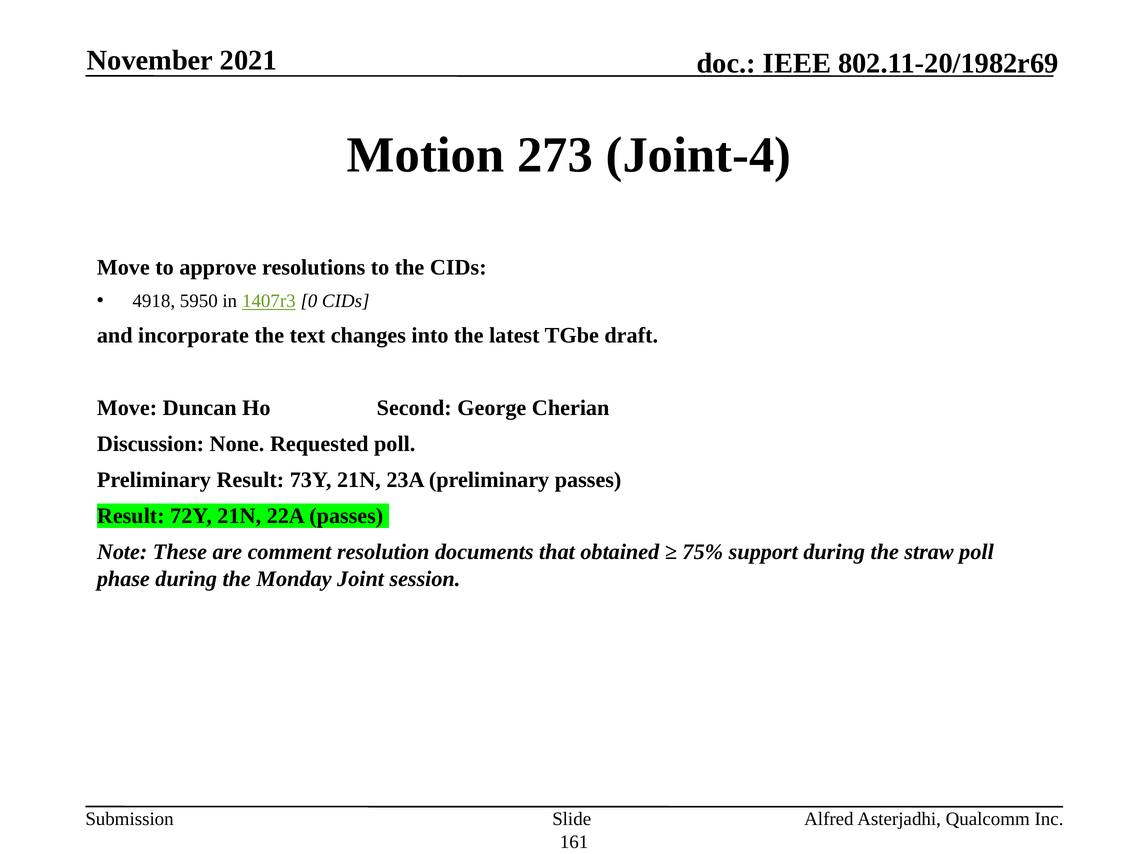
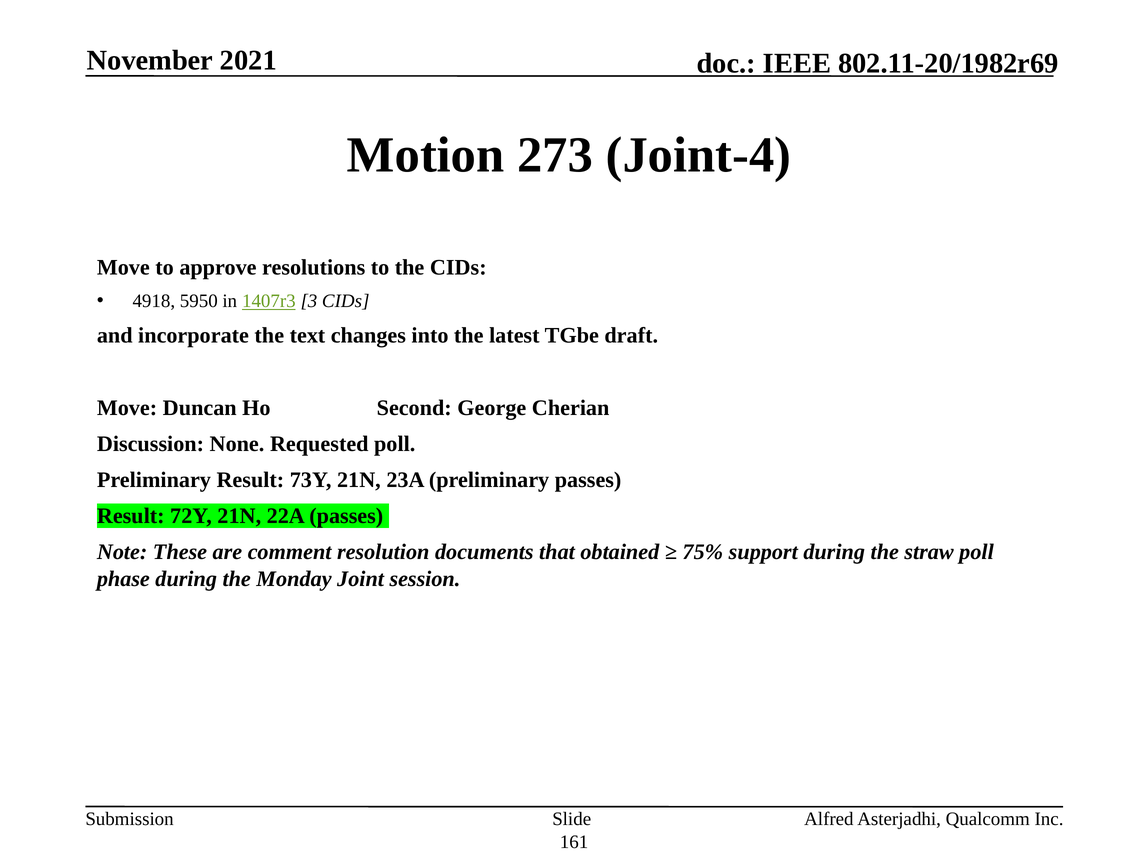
0: 0 -> 3 (309, 301)
